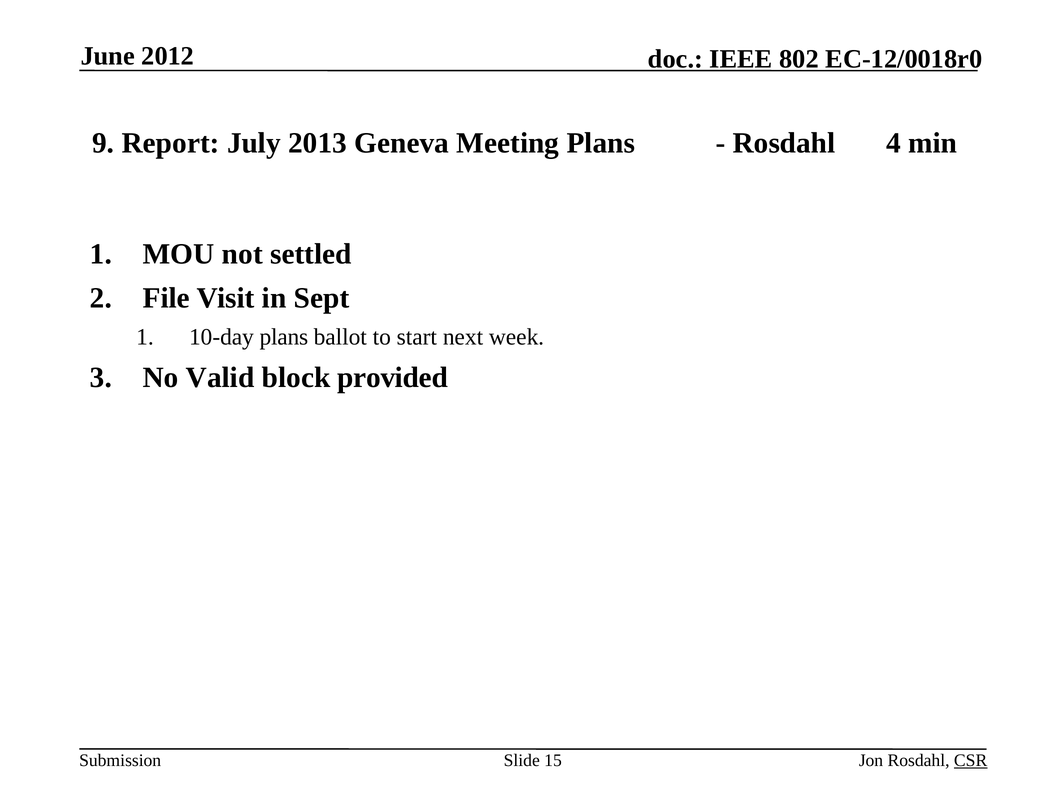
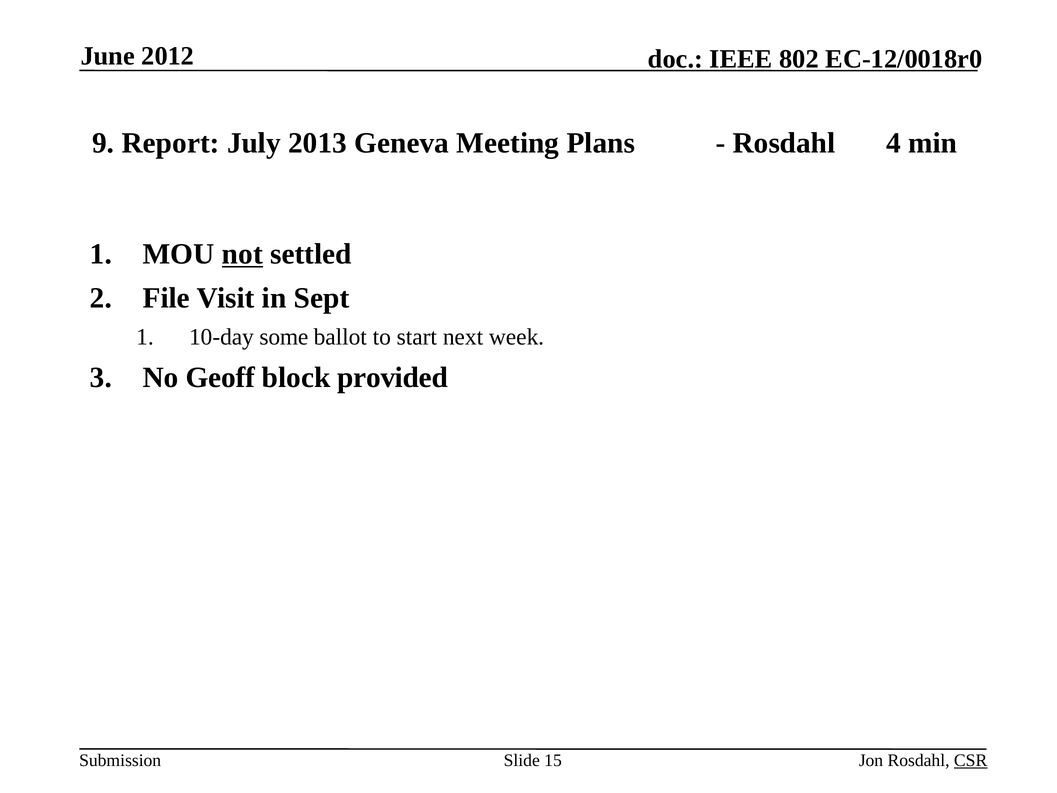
not underline: none -> present (242, 254)
10-day plans: plans -> some (284, 337)
Valid: Valid -> Geoff (220, 378)
